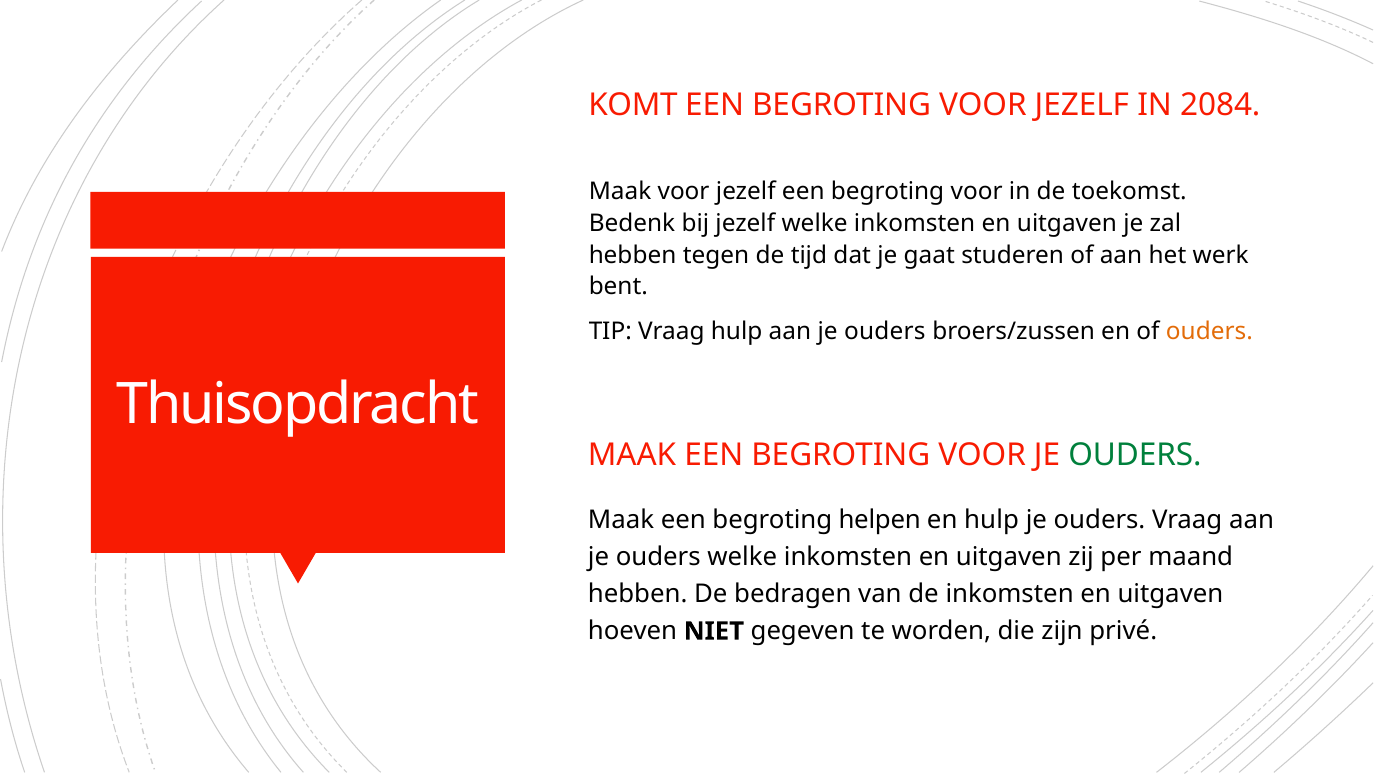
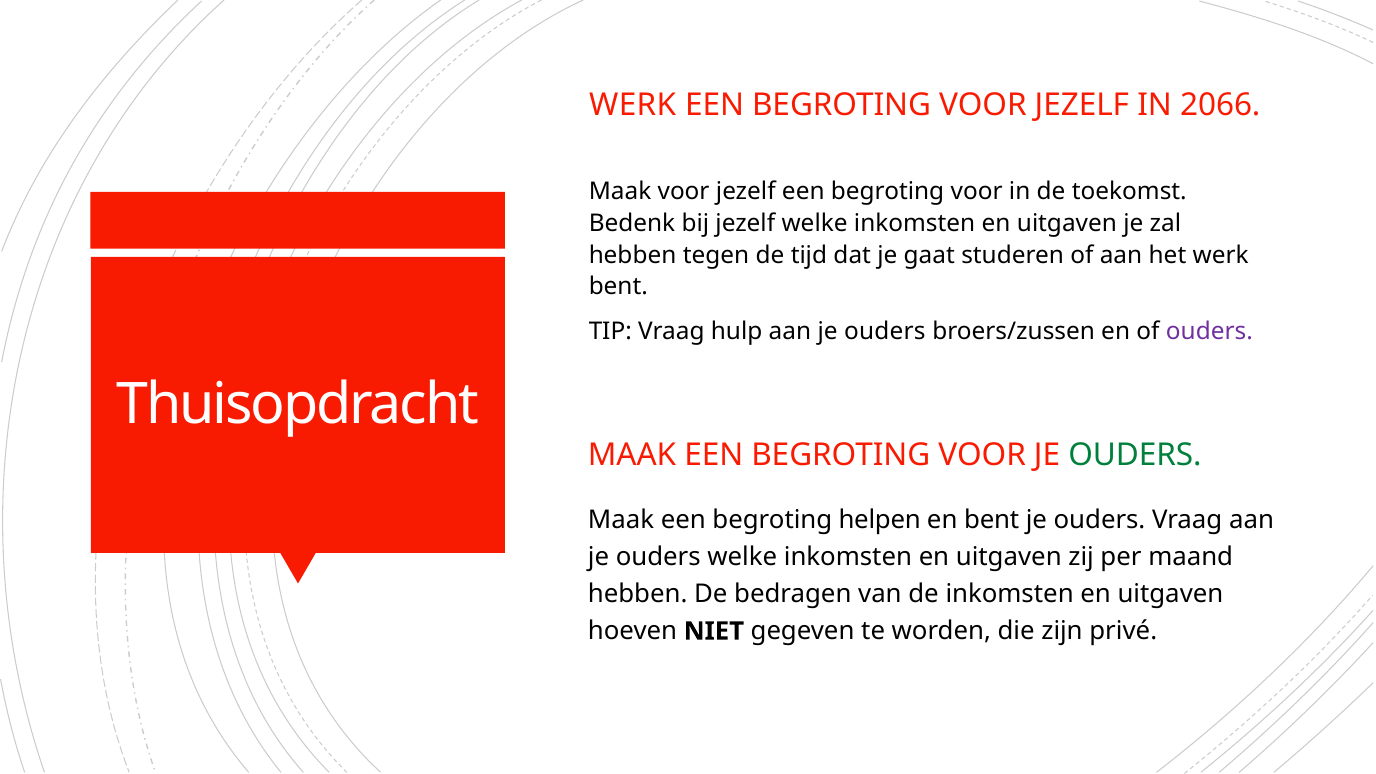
KOMT: KOMT -> WERK (633, 105)
2084: 2084 -> 2066 (1220, 105)
ouders colour: orange -> purple (1209, 331)
en hulp: hulp -> bent (992, 520)
